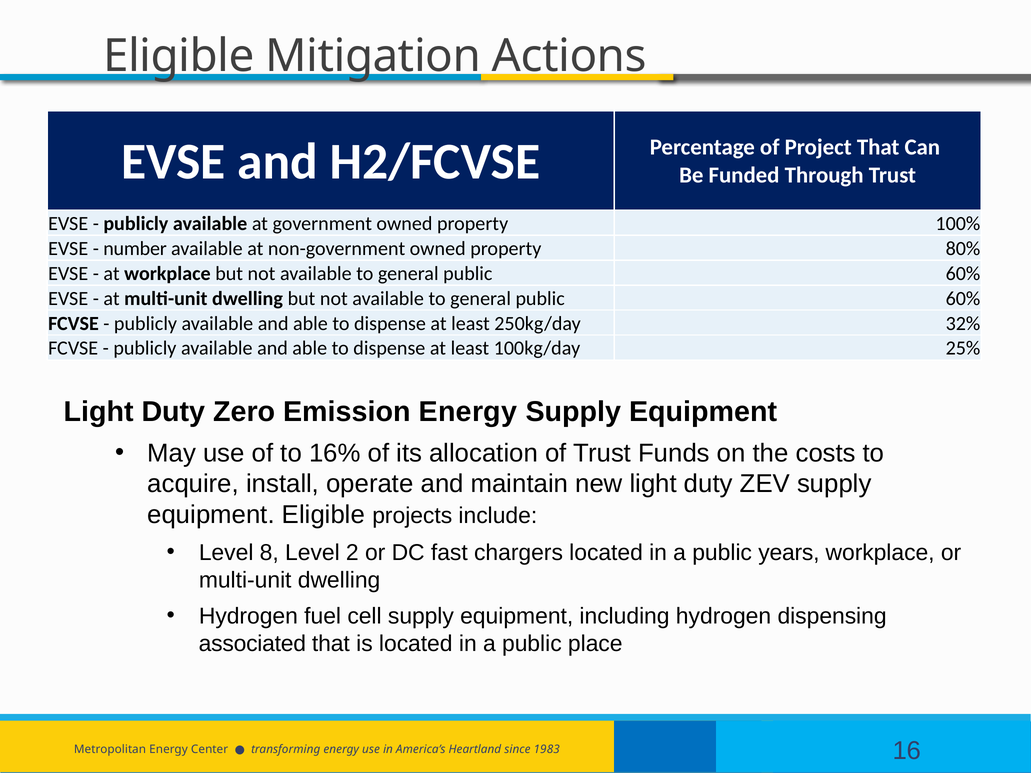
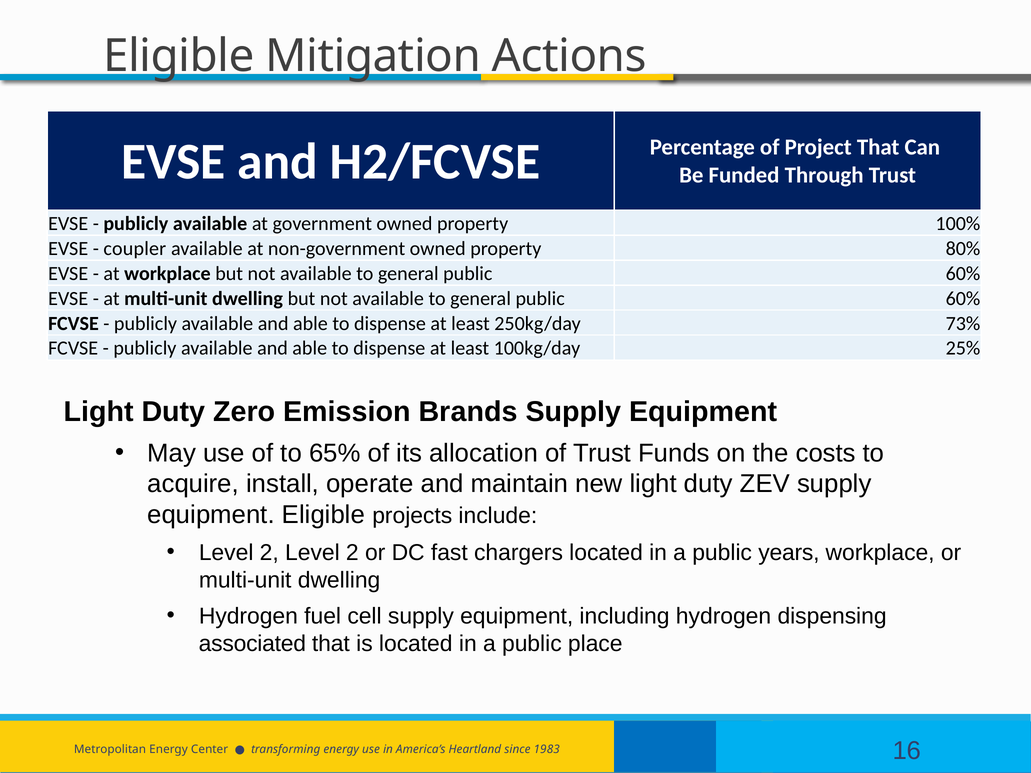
number: number -> coupler (135, 249)
32%: 32% -> 73% (963, 324)
Emission Energy: Energy -> Brands (468, 412)
16%: 16% -> 65% (335, 453)
8: 8 -> 2 (269, 553)
